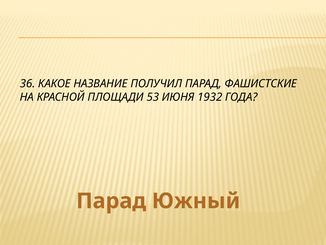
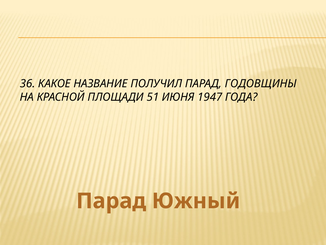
ФАШИСТСКИЕ: ФАШИСТСКИЕ -> ГОДОВЩИНЫ (261, 83)
53: 53 -> 51 (153, 97)
1932: 1932 -> 1947 (210, 97)
